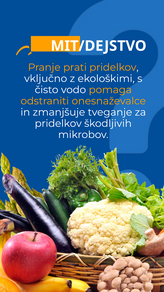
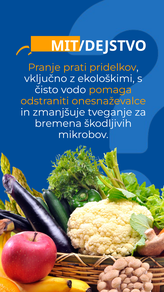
pridelkov: pridelkov -> bremena (58, 123)
